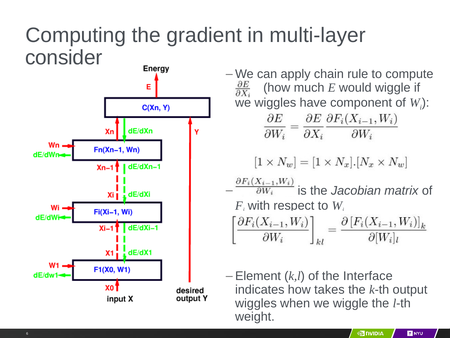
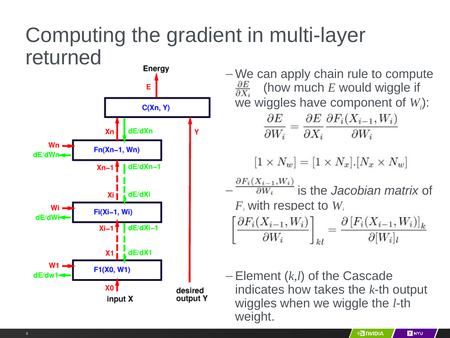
consider: consider -> returned (64, 58)
Interface: Interface -> Cascade (368, 276)
